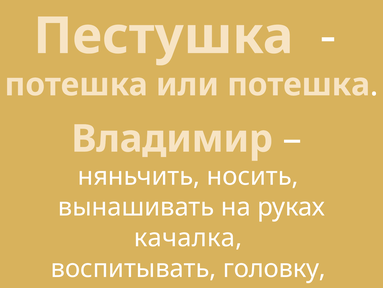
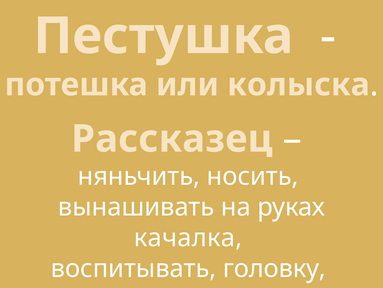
или потешка: потешка -> колыска (298, 85)
Владимир: Владимир -> Рассказец (172, 139)
